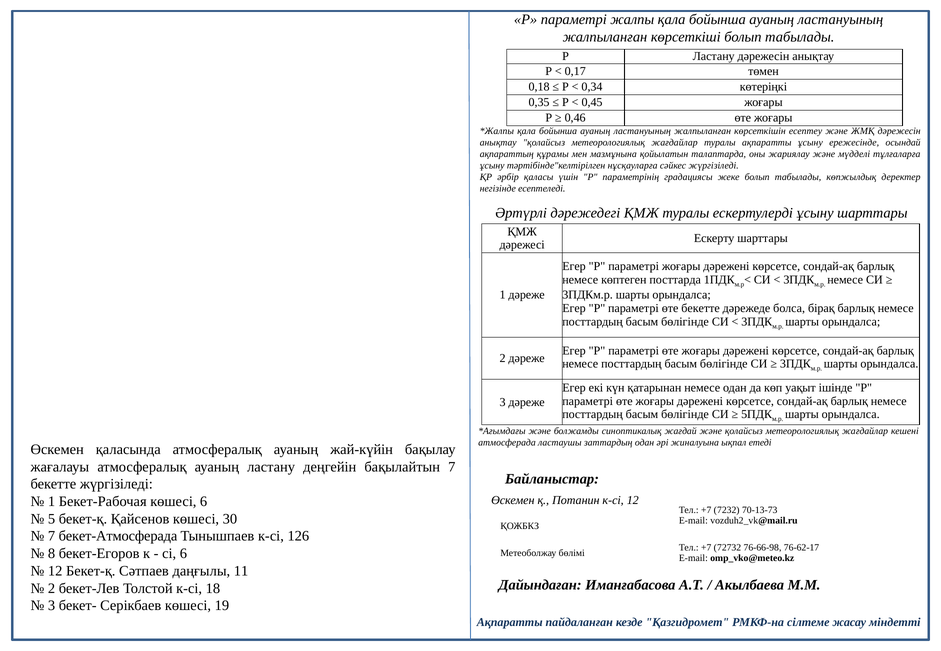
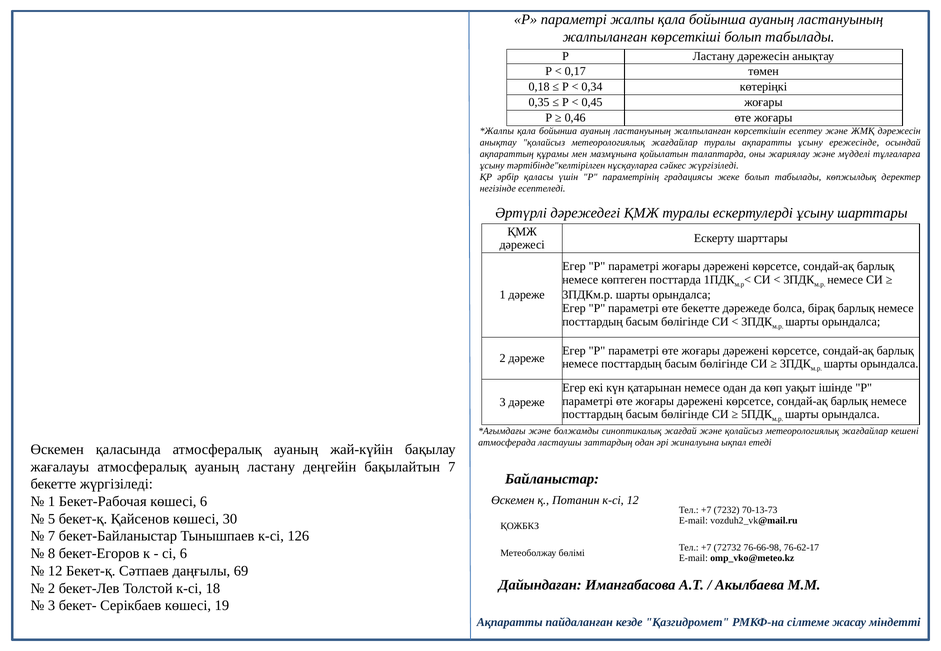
бекет-Атмосферада: бекет-Атмосферада -> бекет-Байланыстар (118, 537)
11: 11 -> 69 (241, 571)
